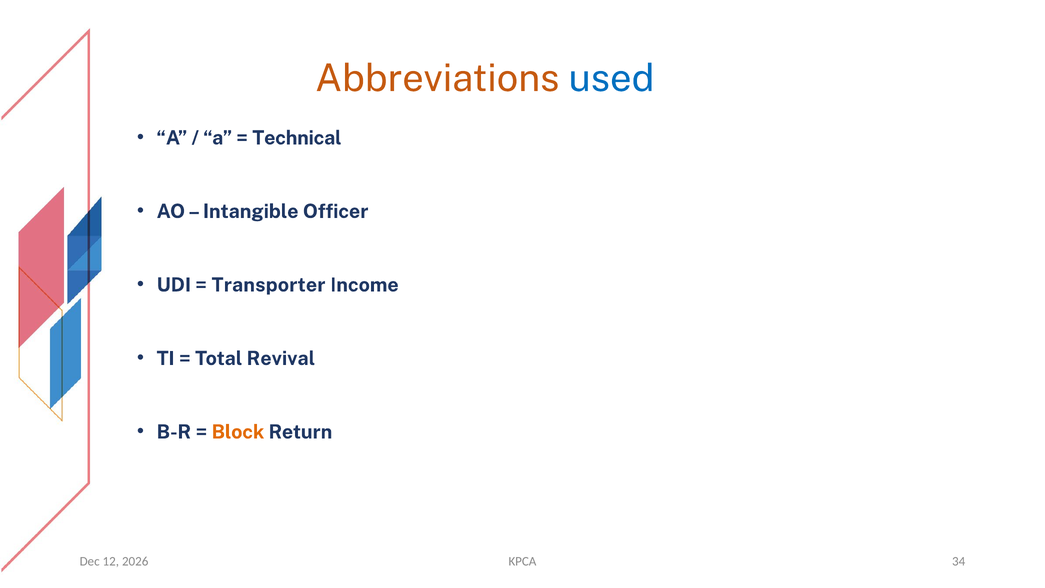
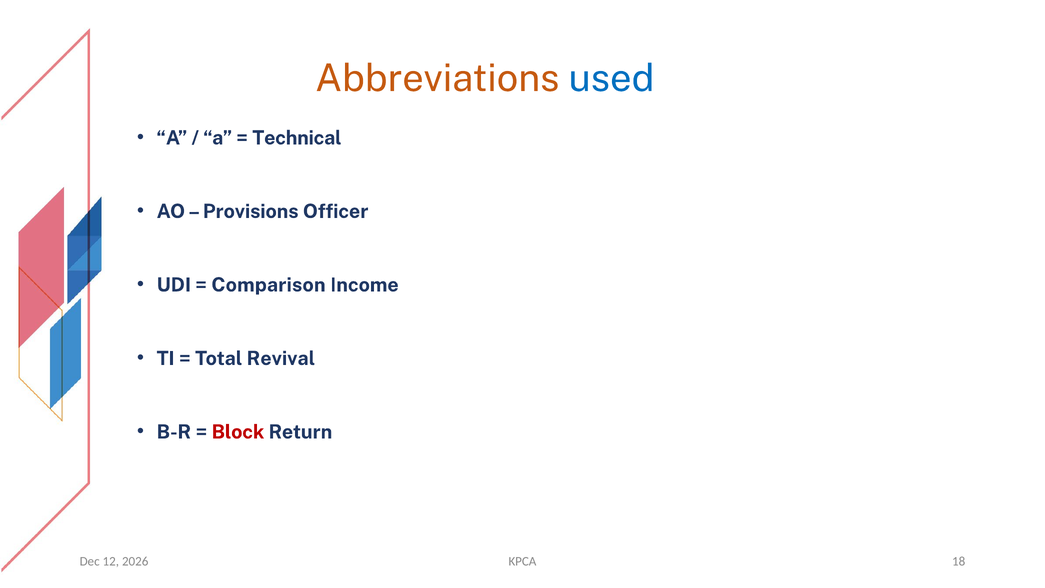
Intangible: Intangible -> Provisions (251, 211)
Transporter: Transporter -> Comparison (268, 285)
Block colour: orange -> red (238, 432)
34: 34 -> 18 (959, 561)
